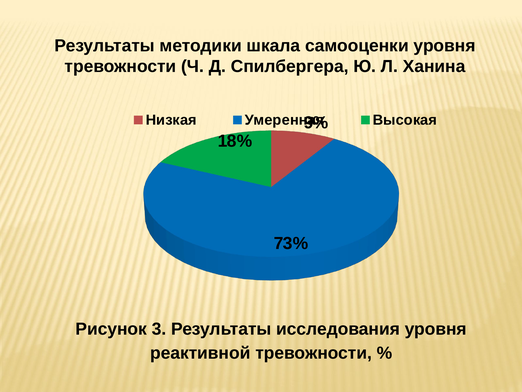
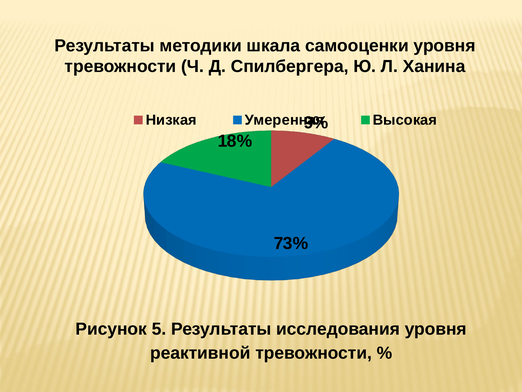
3: 3 -> 5 (159, 329)
